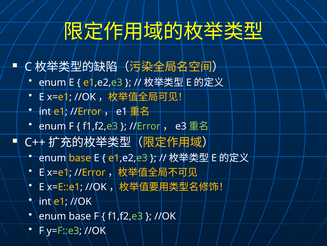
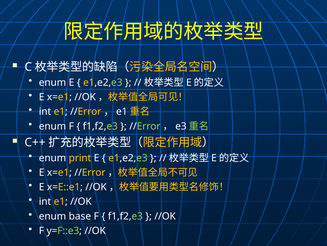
base: base -> print (80, 157)
